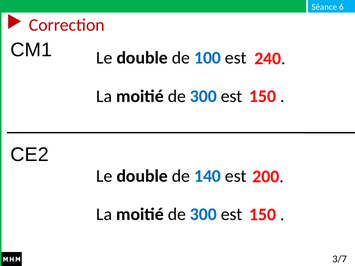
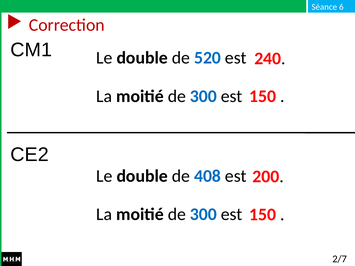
100: 100 -> 520 (207, 58)
140: 140 -> 408 (207, 176)
3/7: 3/7 -> 2/7 (340, 259)
